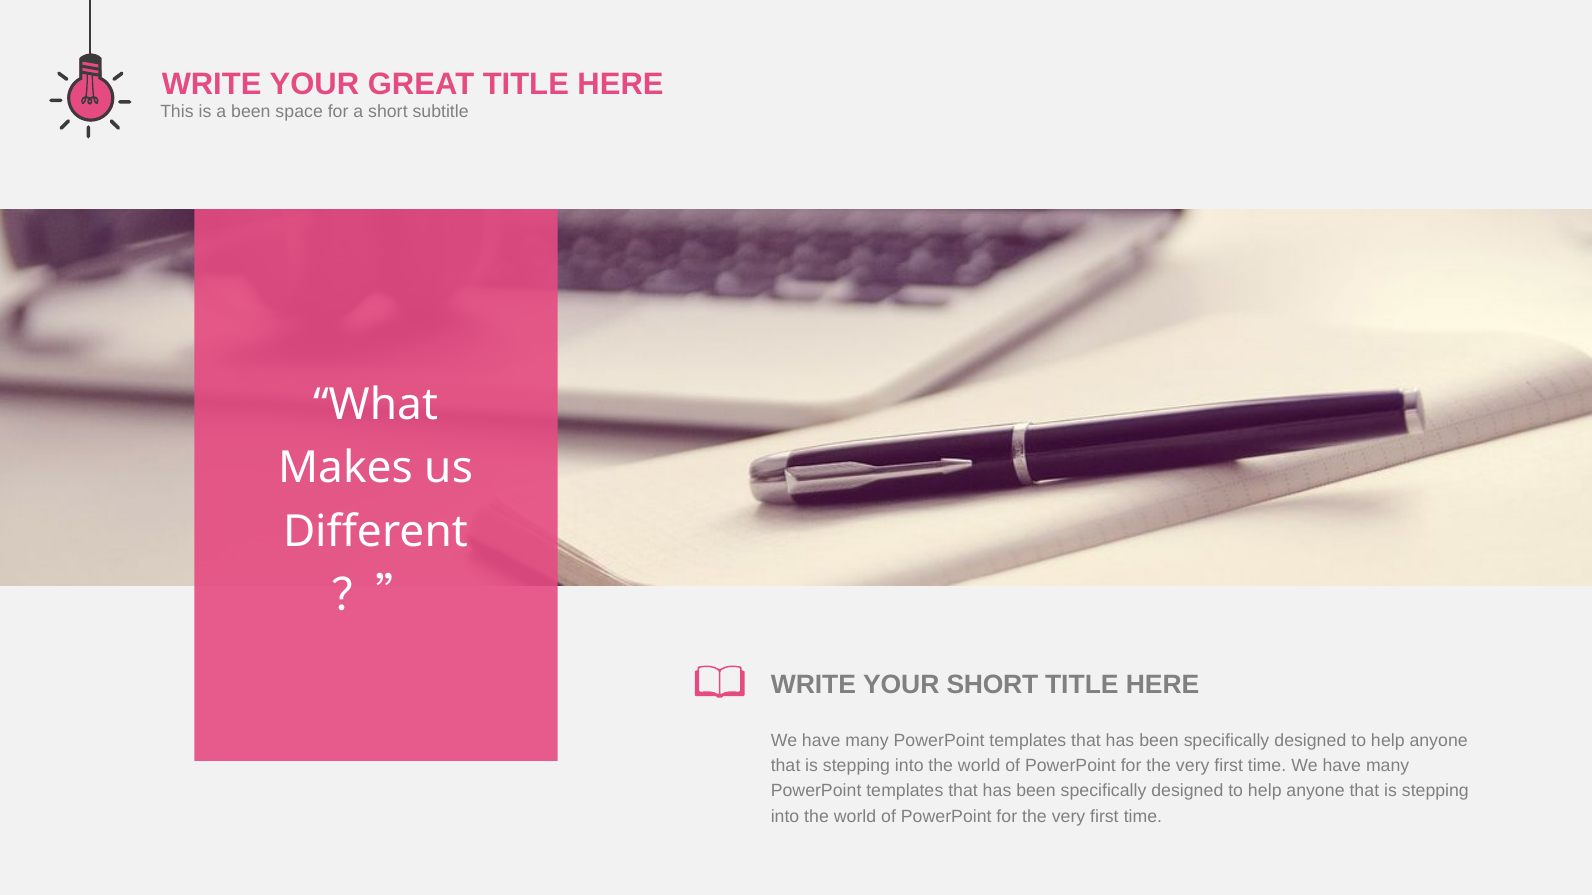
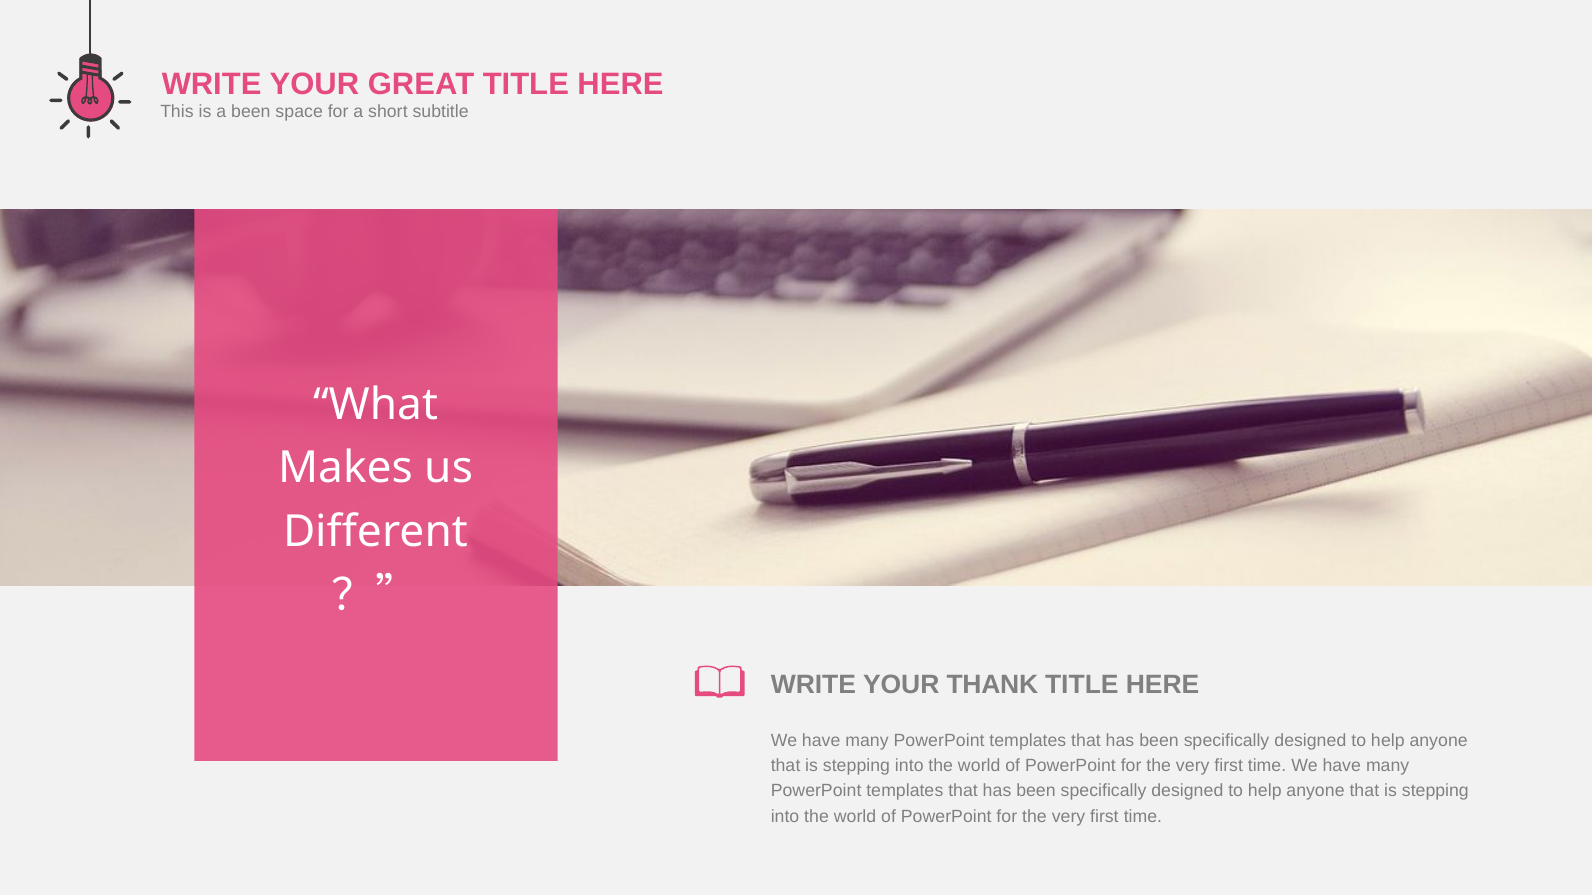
YOUR SHORT: SHORT -> THANK (992, 685)
